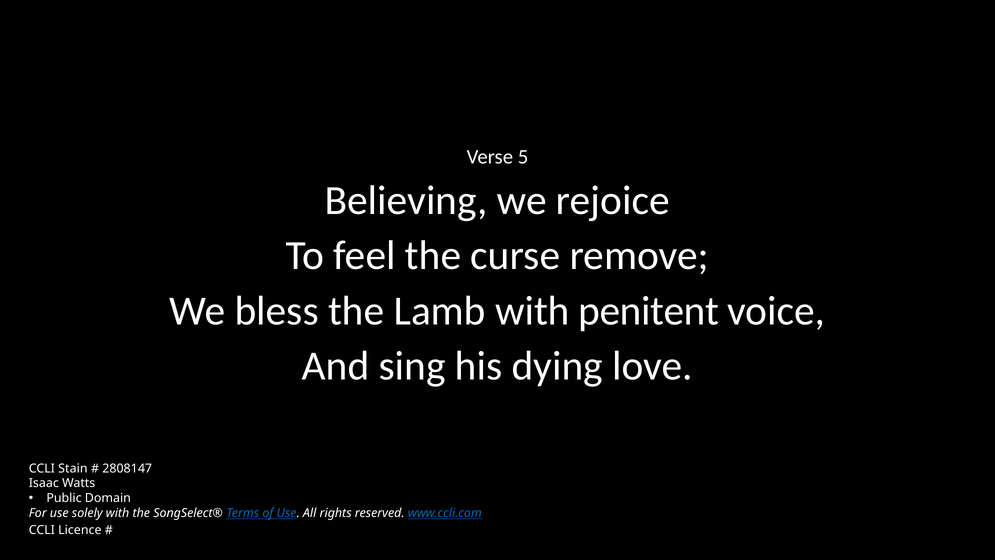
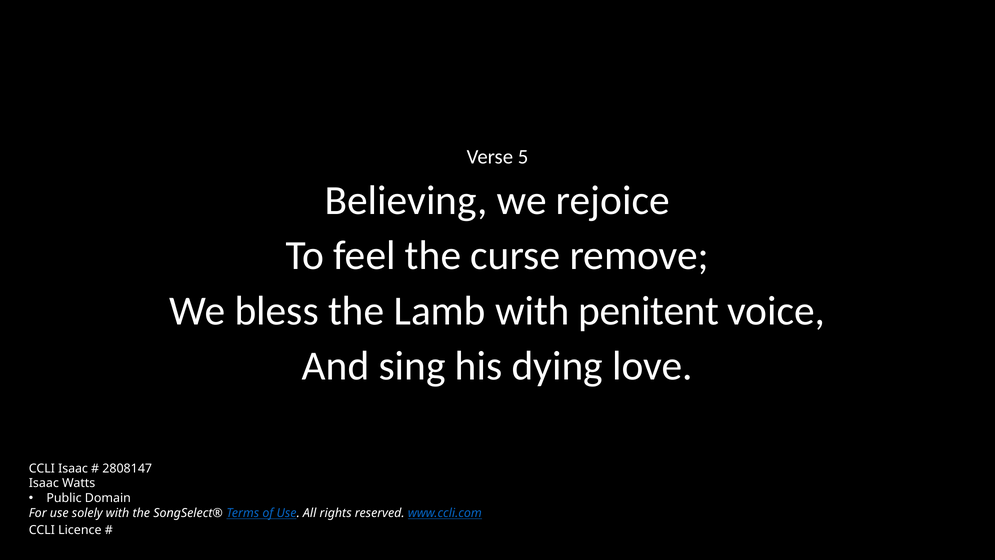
CCLI Stain: Stain -> Isaac (73, 468)
